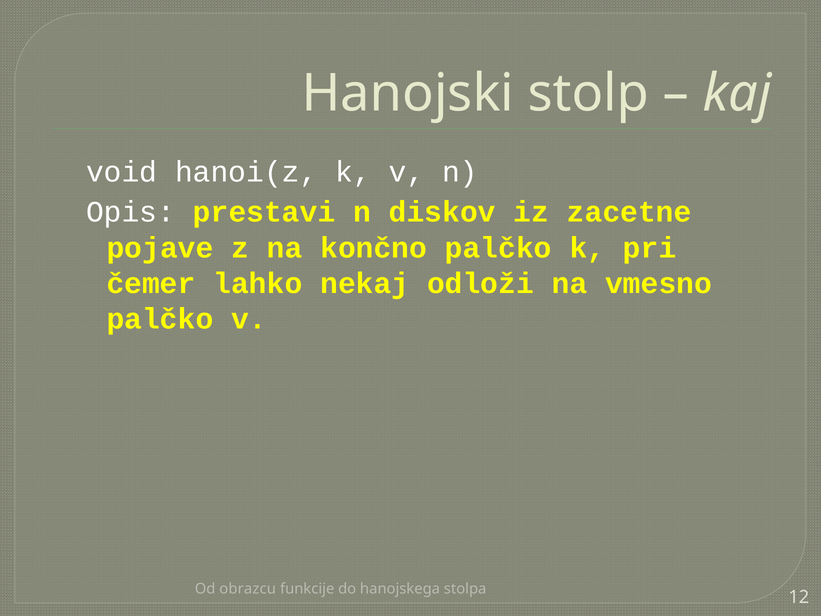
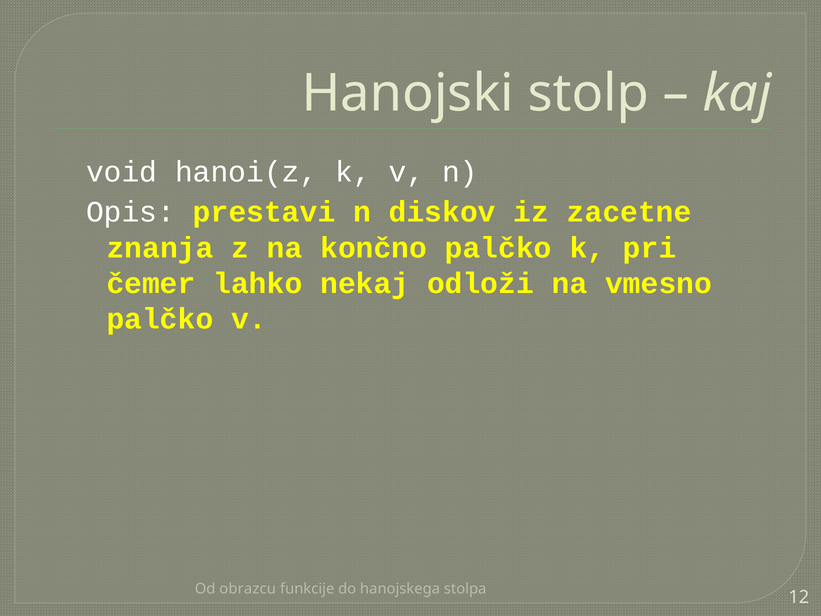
pojave: pojave -> znanja (160, 248)
